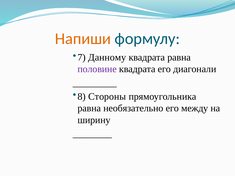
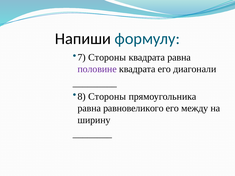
Напиши colour: orange -> black (83, 39)
Данному: Данному -> Стороны (107, 57)
необязательно: необязательно -> равновеликого (133, 108)
